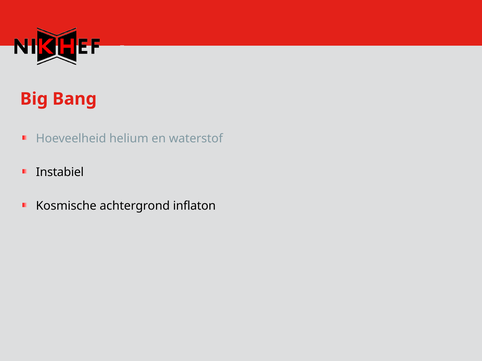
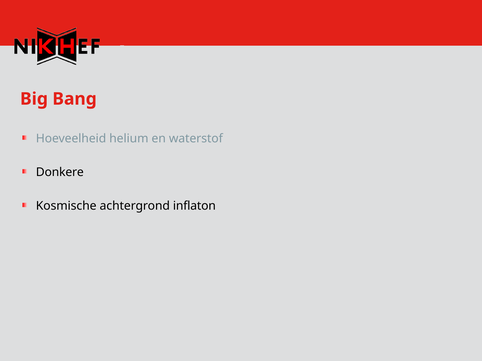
Instabiel: Instabiel -> Donkere (60, 172)
